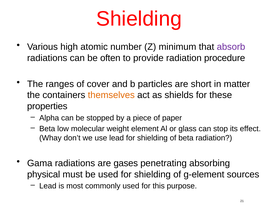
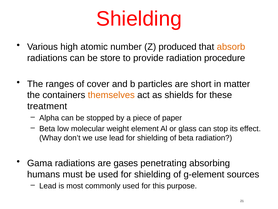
minimum: minimum -> produced (178, 47)
absorb colour: purple -> orange (231, 47)
often: often -> store (110, 58)
properties: properties -> treatment (47, 106)
physical: physical -> humans (44, 174)
